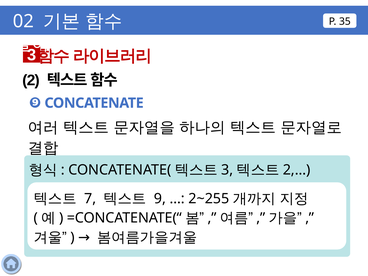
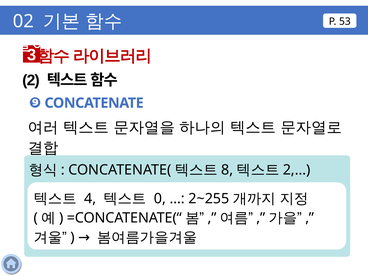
35: 35 -> 53 (345, 21)
3: 3 -> 8 (227, 170)
7: 7 -> 4 (90, 199)
9: 9 -> 0 (160, 199)
